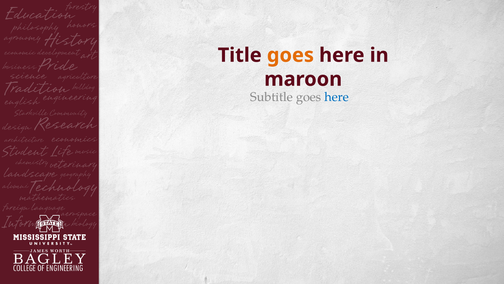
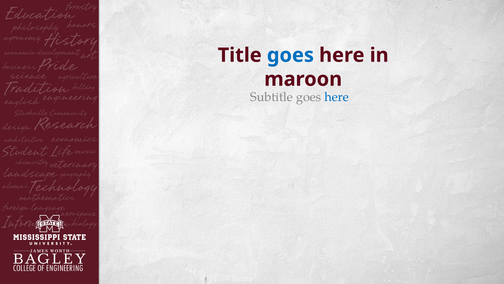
goes colour: orange -> blue (290, 55)
